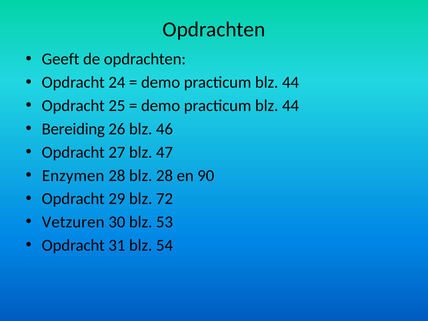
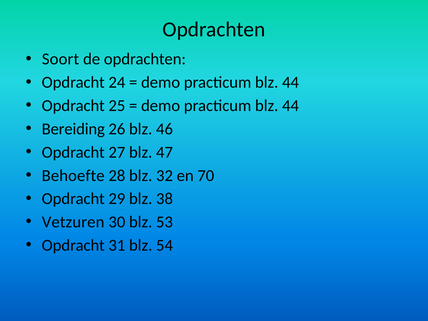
Geeft: Geeft -> Soort (60, 59)
Enzymen: Enzymen -> Behoefte (73, 176)
blz 28: 28 -> 32 (164, 176)
90: 90 -> 70 (206, 176)
72: 72 -> 38 (164, 199)
